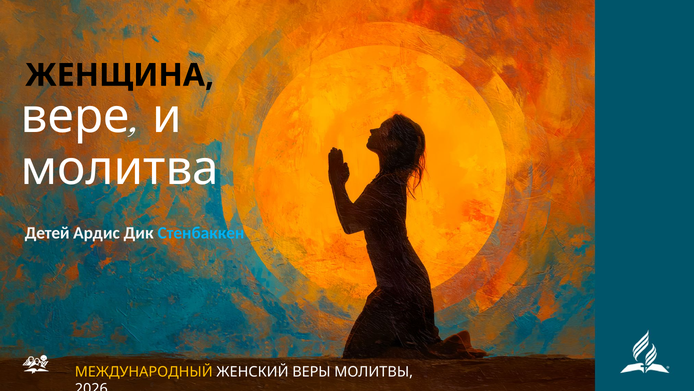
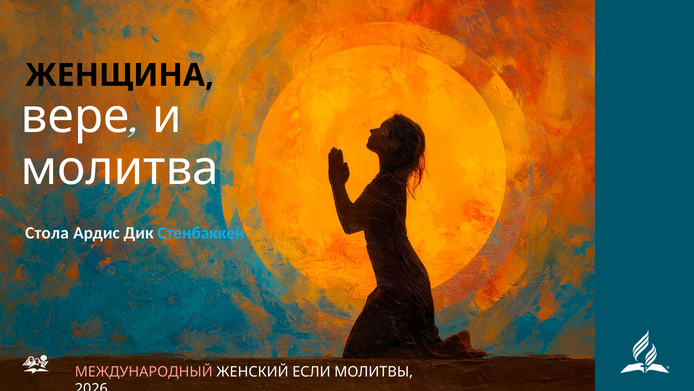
Детей: Детей -> Стола (47, 232)
МЕЖДУНАРОДНЫЙ colour: yellow -> pink (144, 371)
ВЕРЫ: ВЕРЫ -> ЕСЛИ (311, 371)
